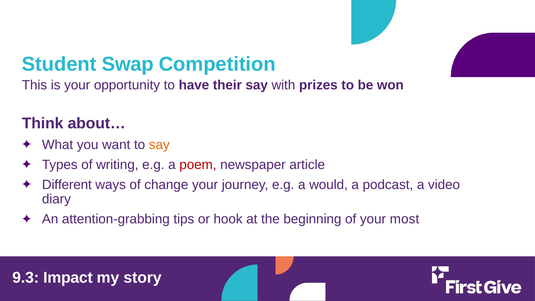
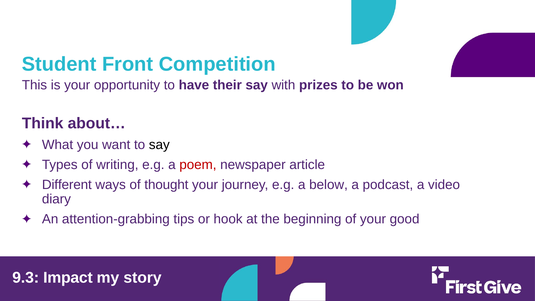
Swap: Swap -> Front (128, 64)
say colour: orange -> black (159, 145)
change: change -> thought (166, 185)
would: would -> below (328, 185)
most: most -> good (405, 219)
